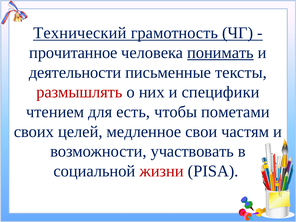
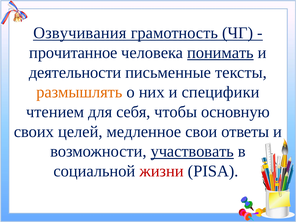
Технический: Технический -> Озвучивания (80, 33)
размышлять colour: red -> orange (79, 92)
есть: есть -> себя (133, 112)
пометами: пометами -> основную (235, 112)
частям: частям -> ответы (245, 132)
участвовать underline: none -> present (192, 151)
